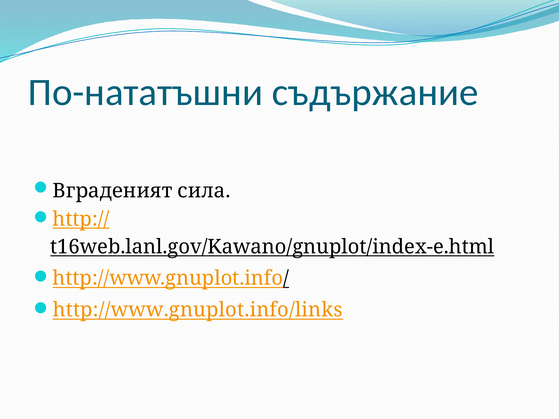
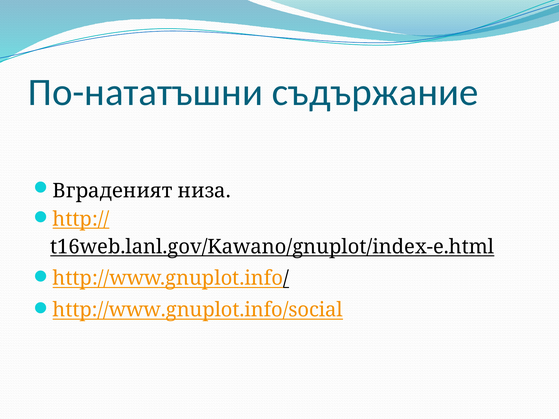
сила: сила -> низа (204, 191)
http://www.gnuplot.info/links: http://www.gnuplot.info/links -> http://www.gnuplot.info/social (198, 310)
